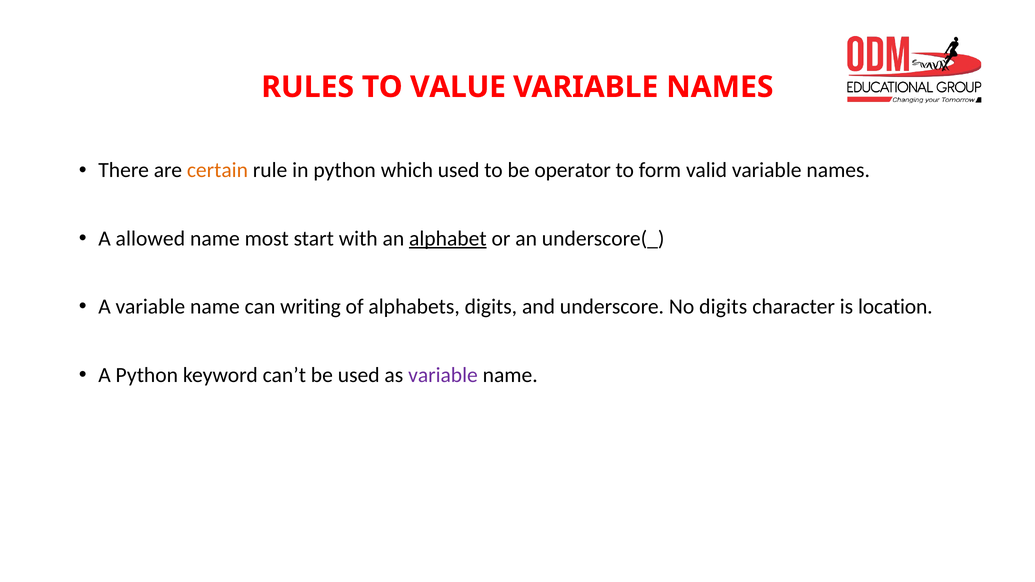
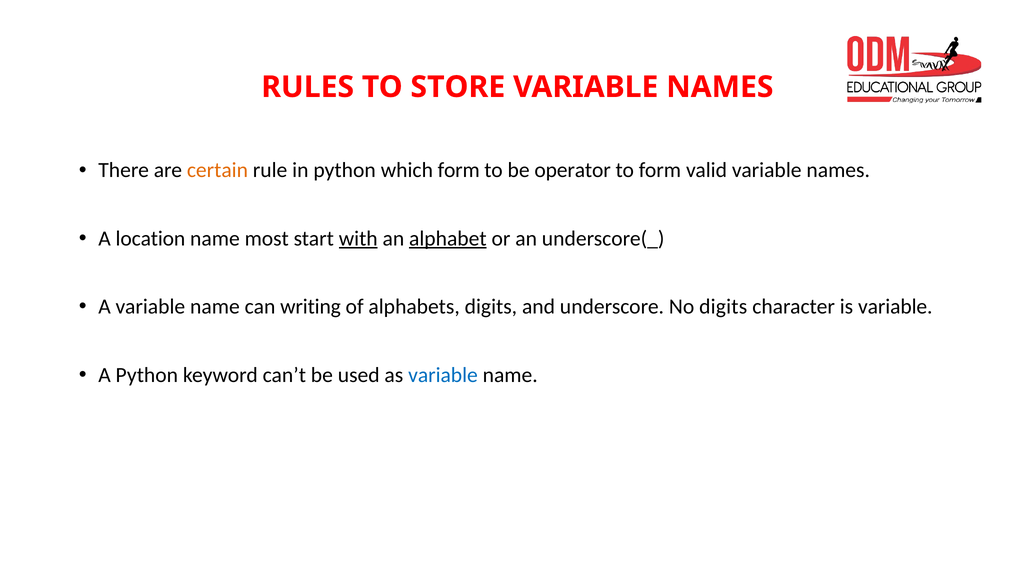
VALUE: VALUE -> STORE (458, 87)
which used: used -> form (459, 170)
allowed: allowed -> location (150, 239)
with underline: none -> present (358, 239)
is location: location -> variable (895, 307)
variable colour: purple -> blue (443, 375)
